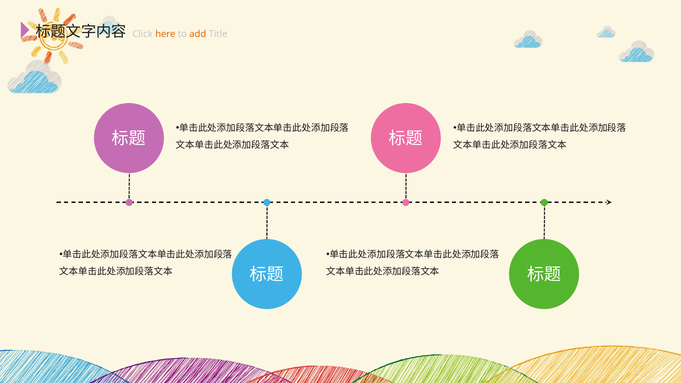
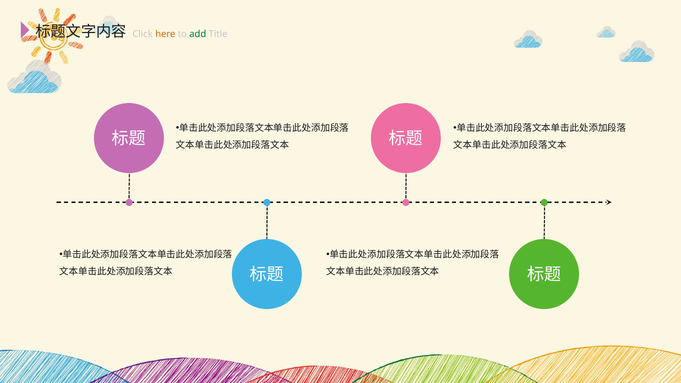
add colour: orange -> green (198, 34)
